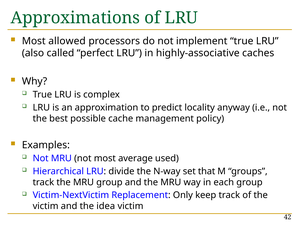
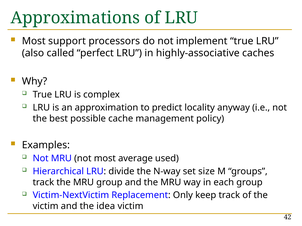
allowed: allowed -> support (67, 41)
that: that -> size (207, 172)
